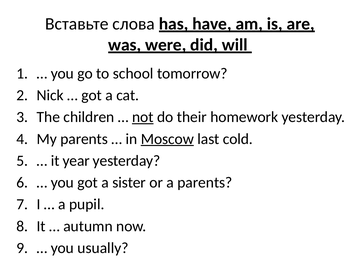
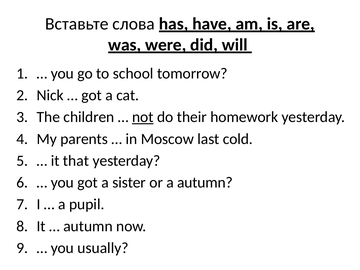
Moscow underline: present -> none (167, 139)
year: year -> that (76, 161)
a parents: parents -> autumn (205, 183)
